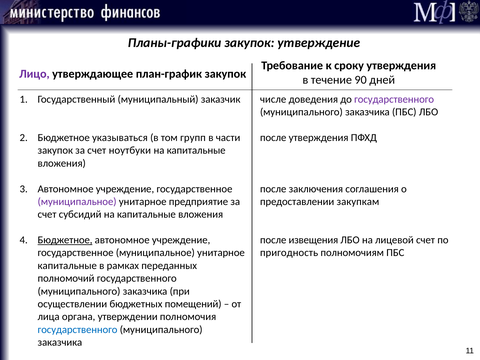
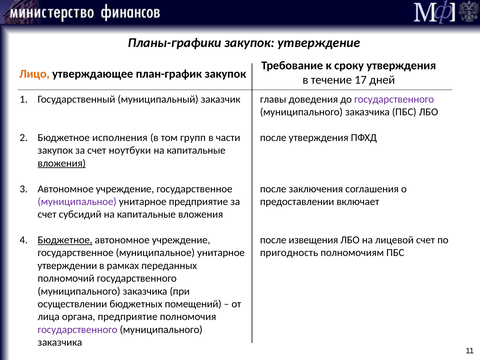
Лицо colour: purple -> orange (34, 74)
90: 90 -> 17 (361, 80)
числе: числе -> главы (273, 99)
указываться: указываться -> исполнения (120, 138)
вложения underline: none -> present (62, 163)
закупкам: закупкам -> включает (358, 202)
капитальные: капитальные -> утверждении (67, 266)
органа утверждении: утверждении -> предприятие (128, 317)
государственного colour: blue -> purple (78, 330)
